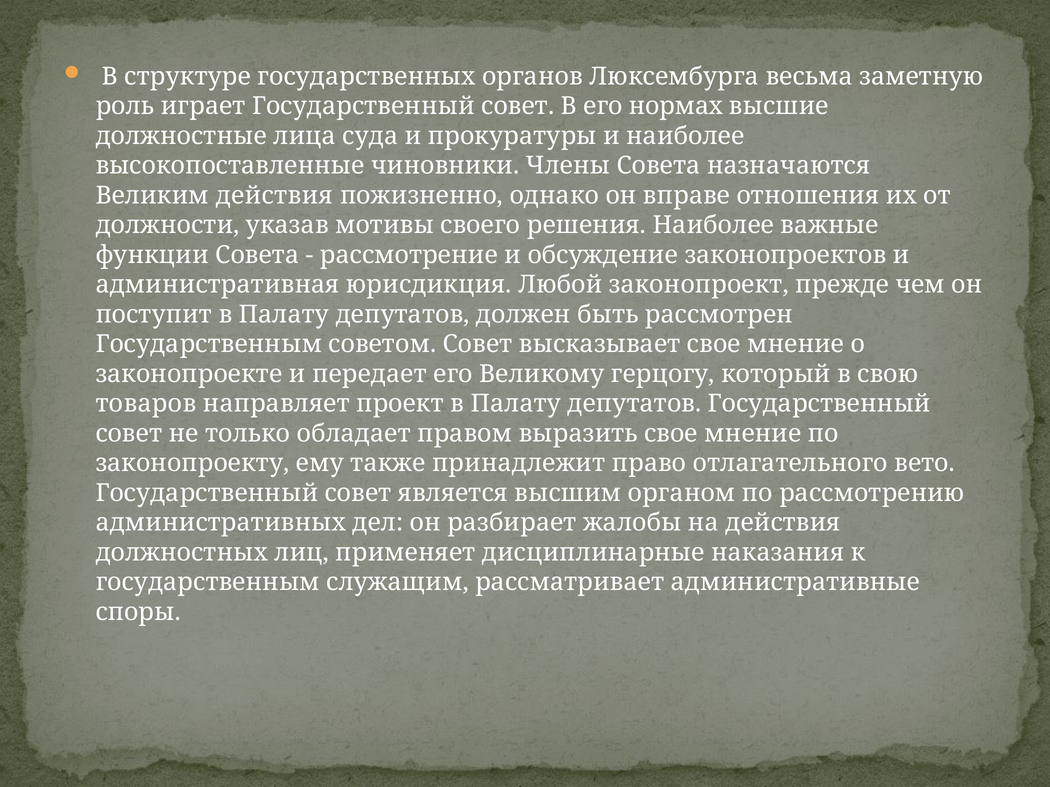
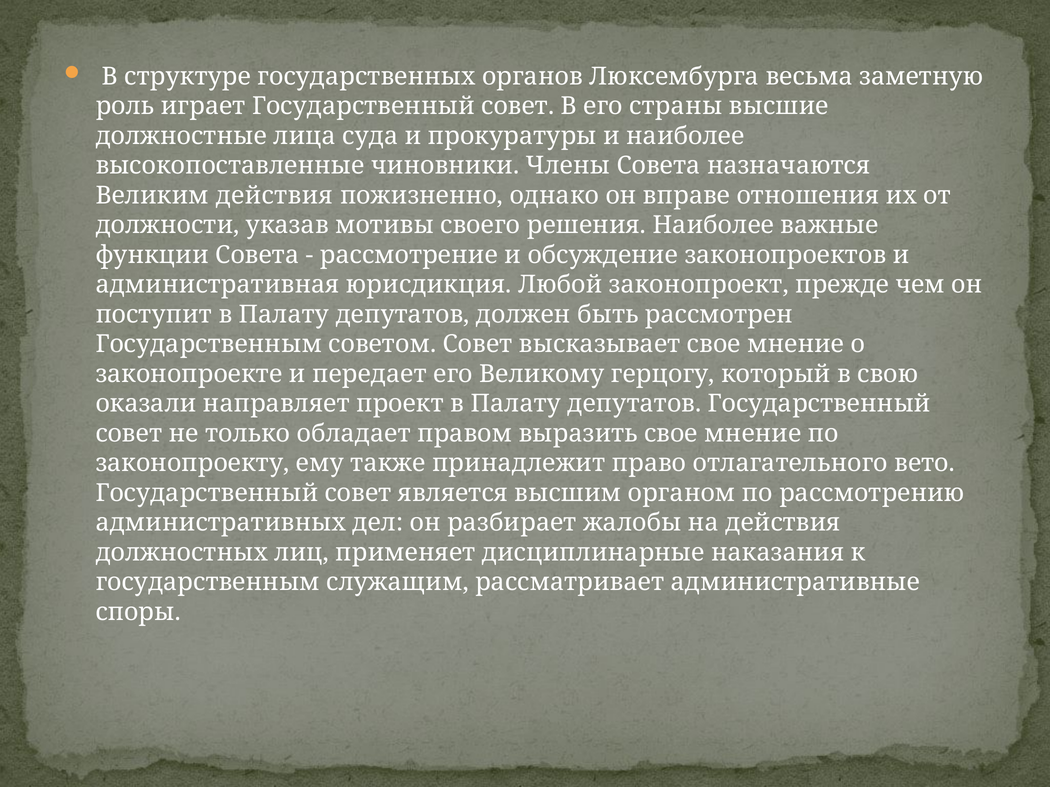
нормах: нормах -> страны (676, 106)
товаров: товаров -> оказали (146, 404)
